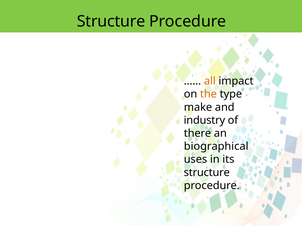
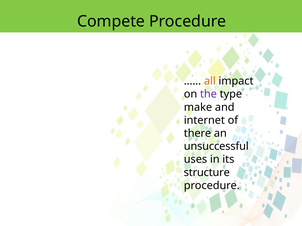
Structure: Structure -> Compete (111, 21)
the colour: orange -> purple (208, 94)
industry: industry -> internet (204, 120)
biographical: biographical -> unsuccessful (216, 147)
